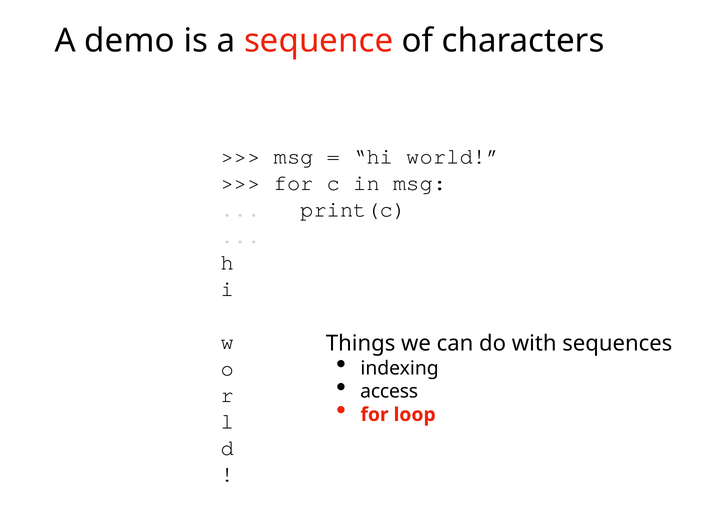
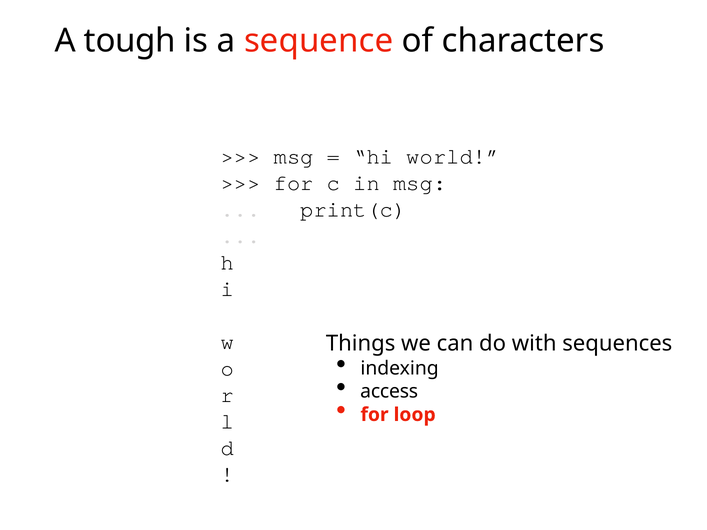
demo: demo -> tough (130, 41)
